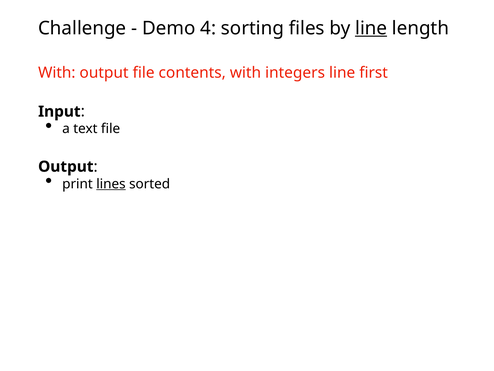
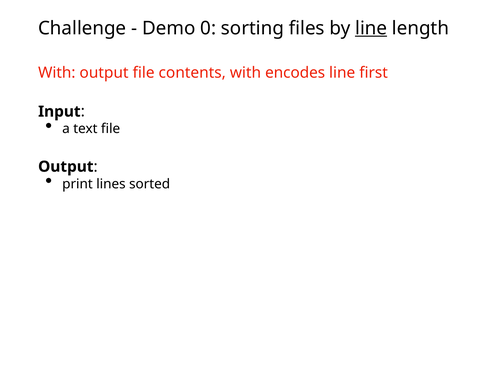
4: 4 -> 0 (208, 28)
integers: integers -> encodes (295, 73)
lines underline: present -> none (111, 184)
